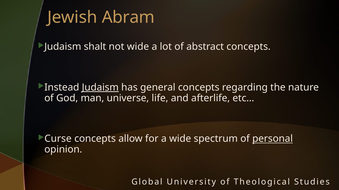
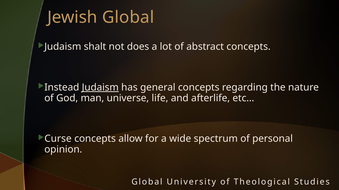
Jewish Abram: Abram -> Global (128, 17)
not wide: wide -> does (138, 47)
personal underline: present -> none (273, 139)
